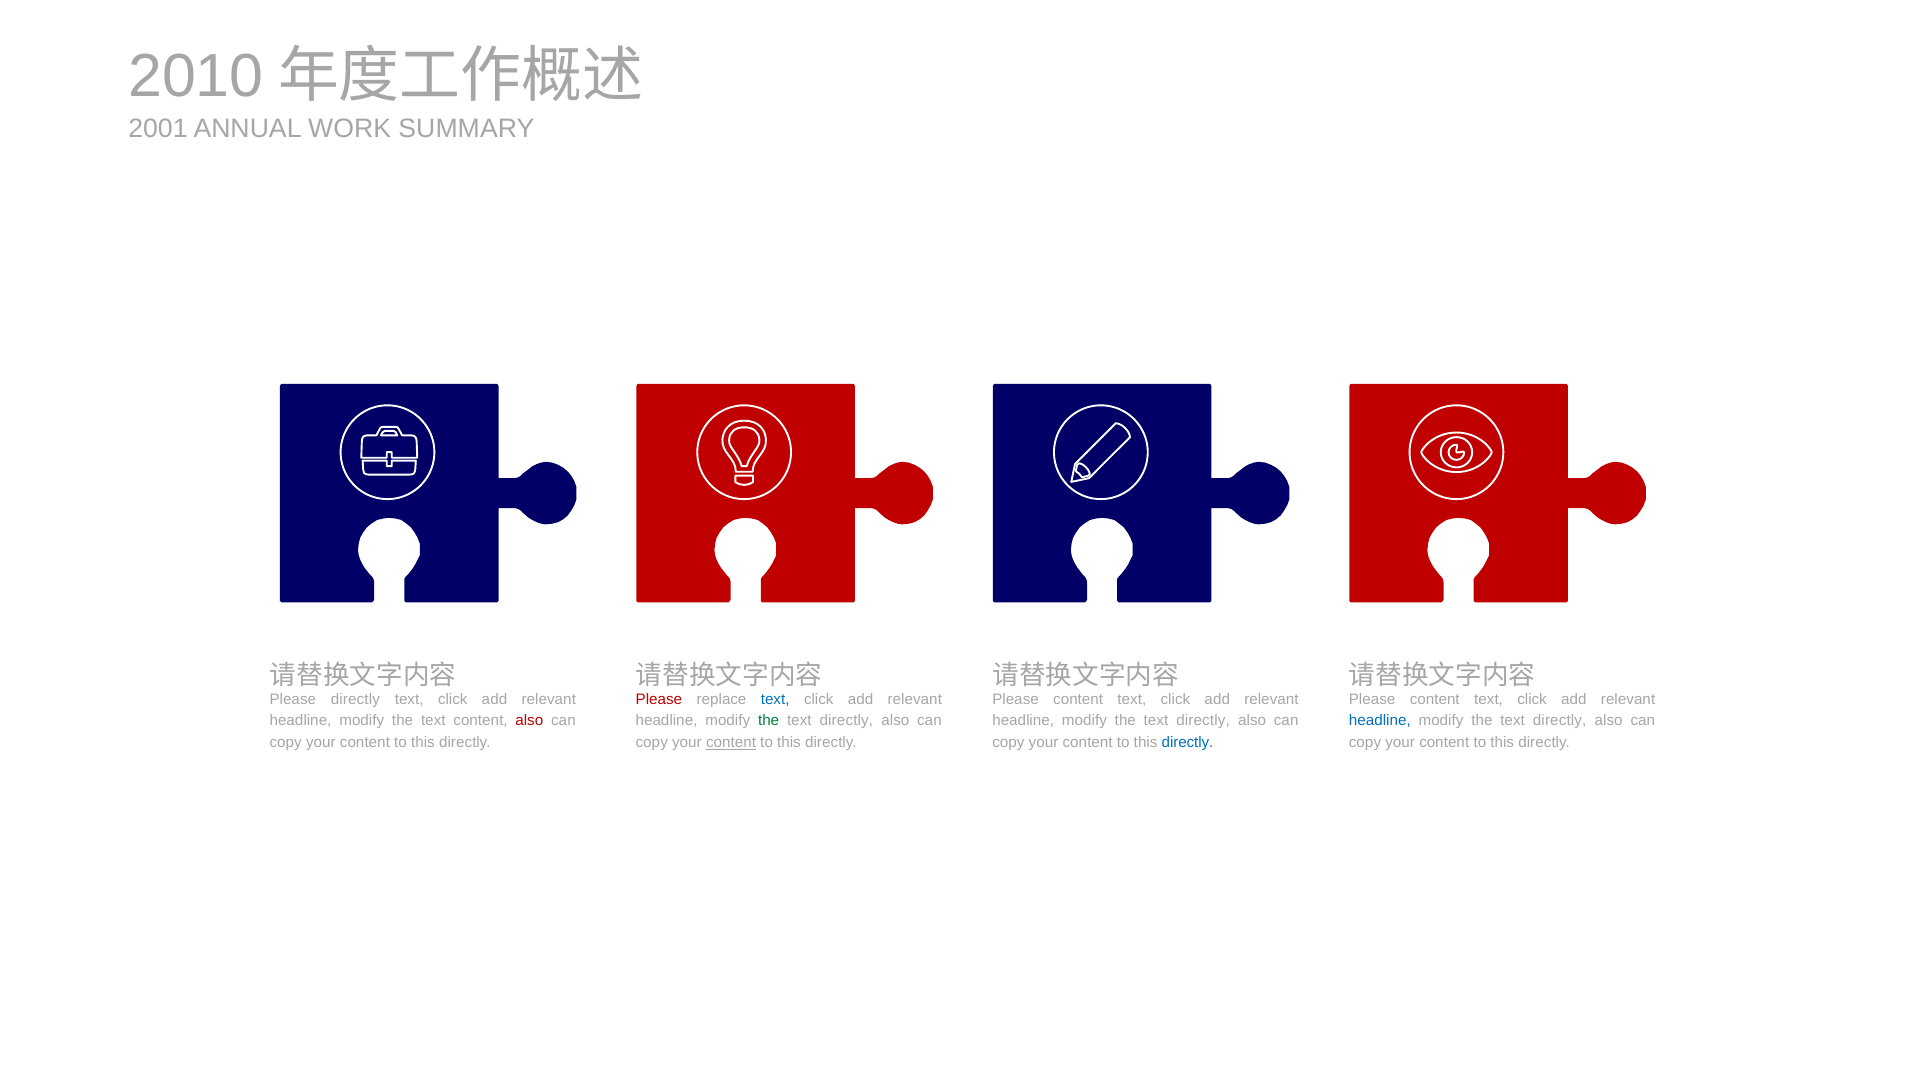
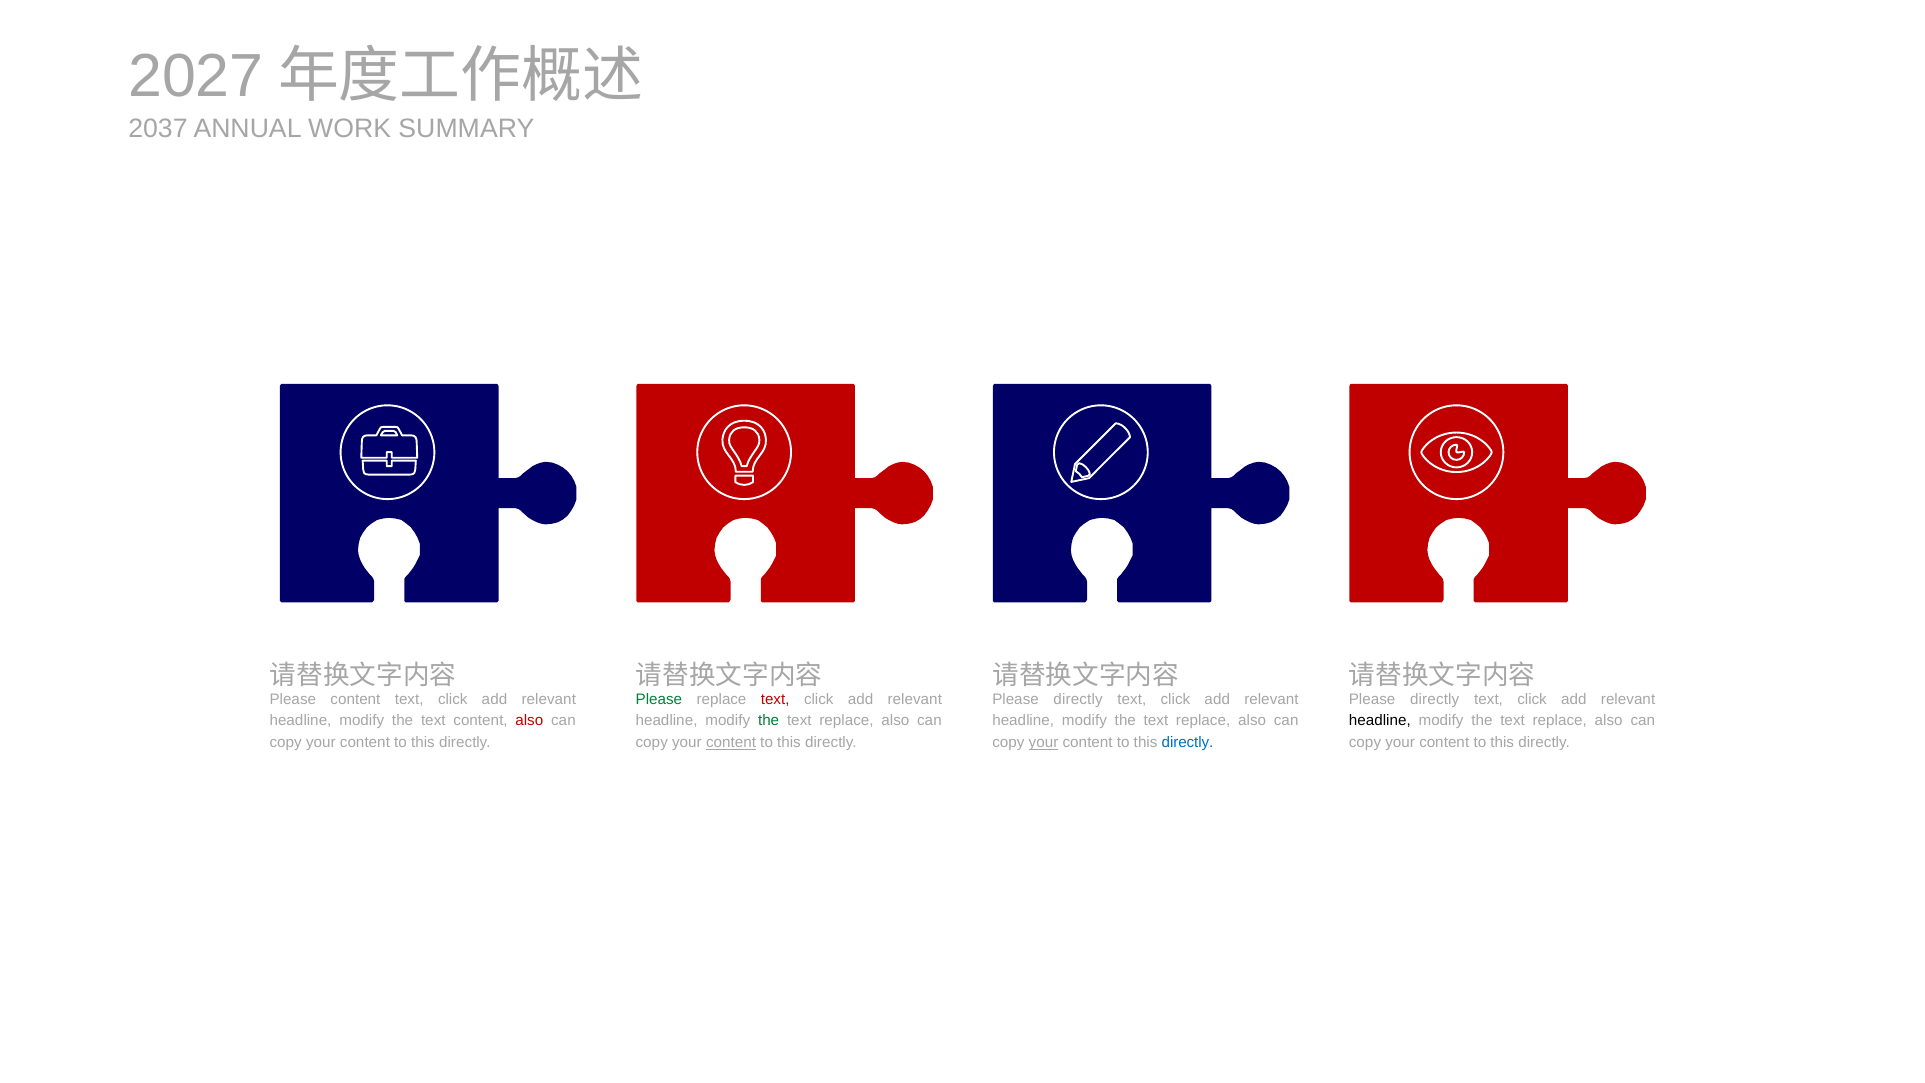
2010: 2010 -> 2027 (196, 76)
2001: 2001 -> 2037 (158, 129)
Please directly: directly -> content (355, 699)
Please colour: red -> green (659, 699)
text colour: blue -> red (775, 699)
content: content -> directly (1078, 699)
content: content -> directly (1435, 699)
directly: directly -> replace (846, 721)
directly: directly -> replace (1203, 721)
headline colour: blue -> black (1380, 721)
directly: directly -> replace (1560, 721)
your underline: none -> present (1044, 743)
